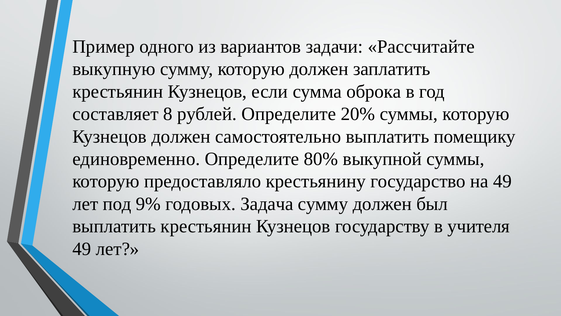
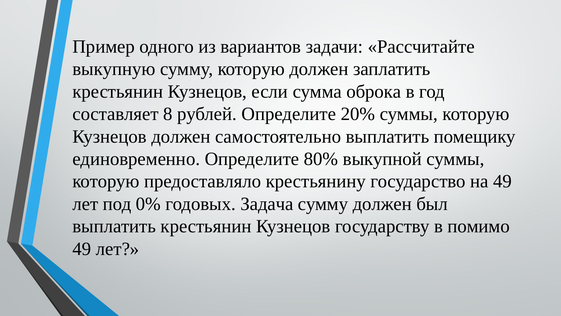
9%: 9% -> 0% (148, 204)
учителя: учителя -> помимо (479, 226)
